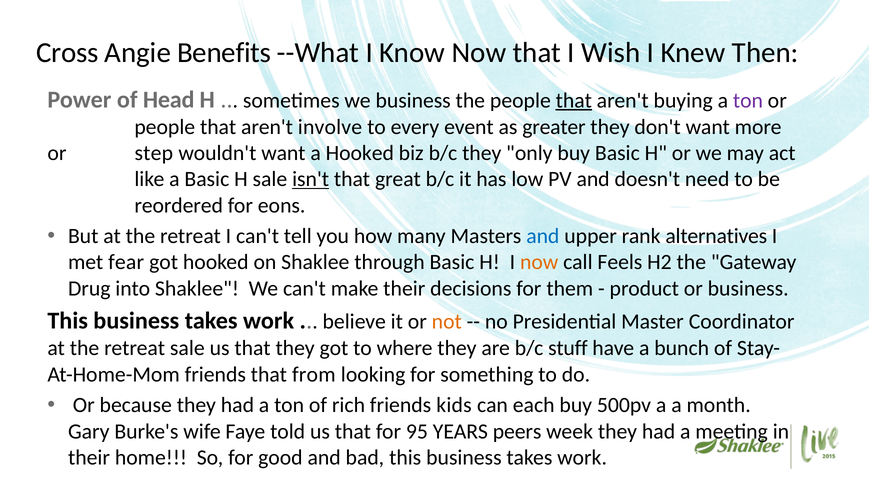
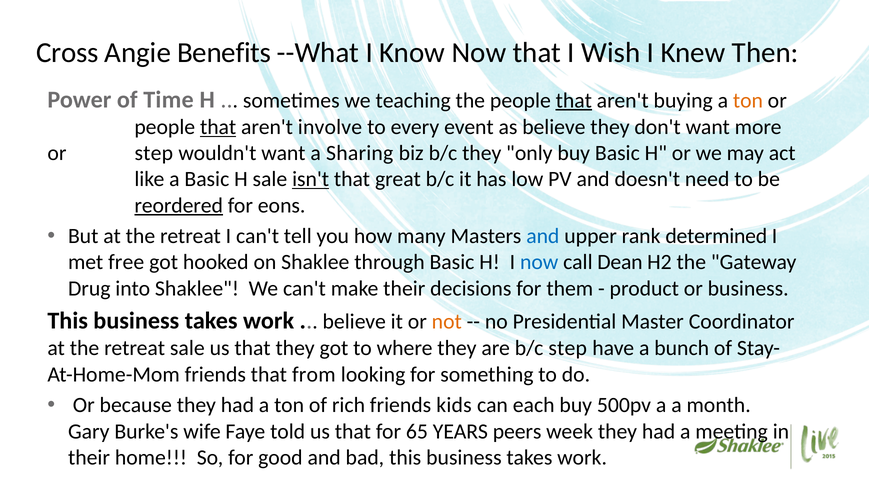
Head: Head -> Time (168, 100)
we business: business -> teaching (413, 100)
ton colour: purple -> orange (748, 100)
that underline: none -> present (218, 127)
as greater: greater -> believe (554, 127)
a Hooked: Hooked -> Sharing (360, 153)
reordered underline: none -> present (179, 205)
alternatives: alternatives -> determined (716, 236)
fear: fear -> free (126, 262)
now colour: orange -> blue (539, 262)
Feels: Feels -> Dean (620, 262)
b/c stuff: stuff -> step (568, 348)
95: 95 -> 65 (417, 431)
